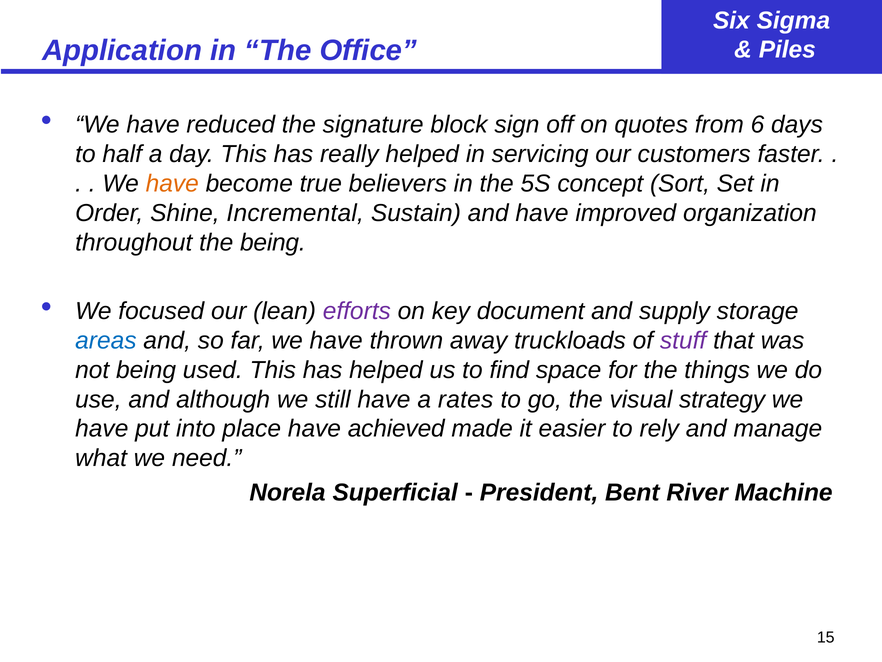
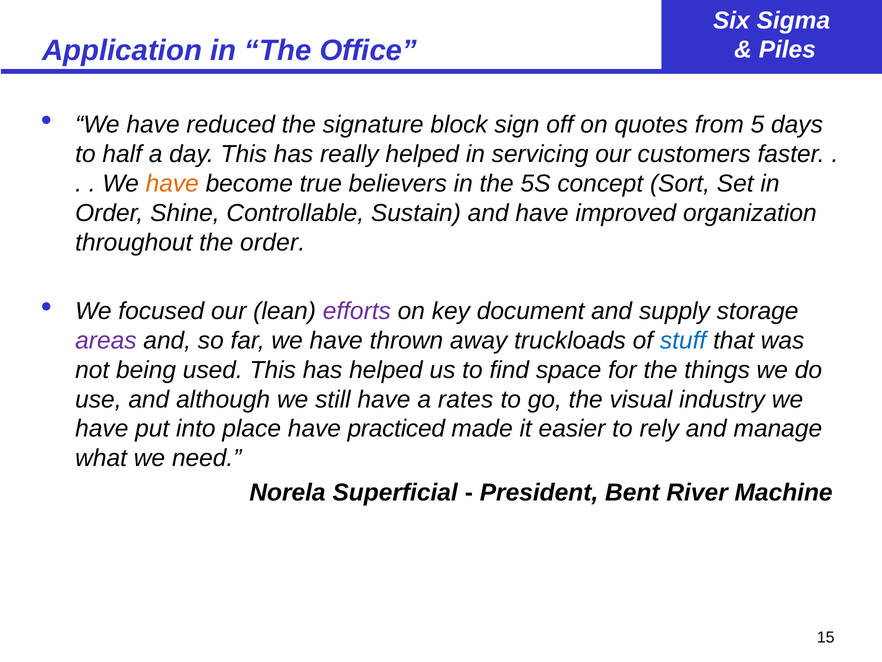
6: 6 -> 5 (757, 125)
Incremental: Incremental -> Controllable (295, 213)
the being: being -> order (273, 242)
areas colour: blue -> purple (106, 340)
stuff colour: purple -> blue (683, 340)
strategy: strategy -> industry (722, 399)
achieved: achieved -> practiced (396, 429)
